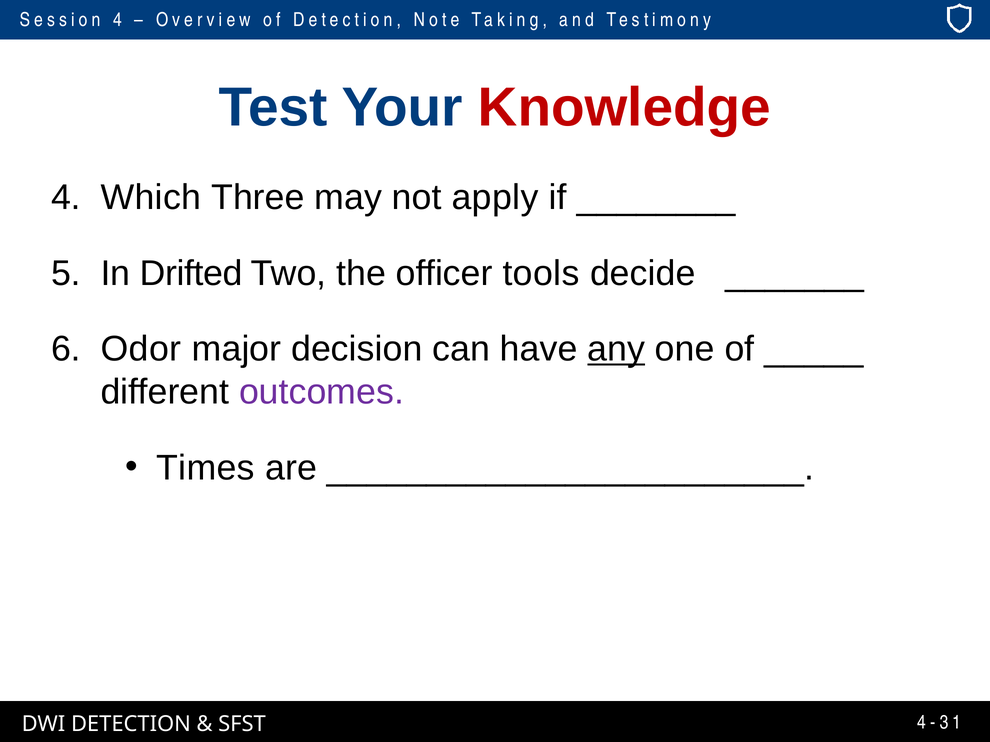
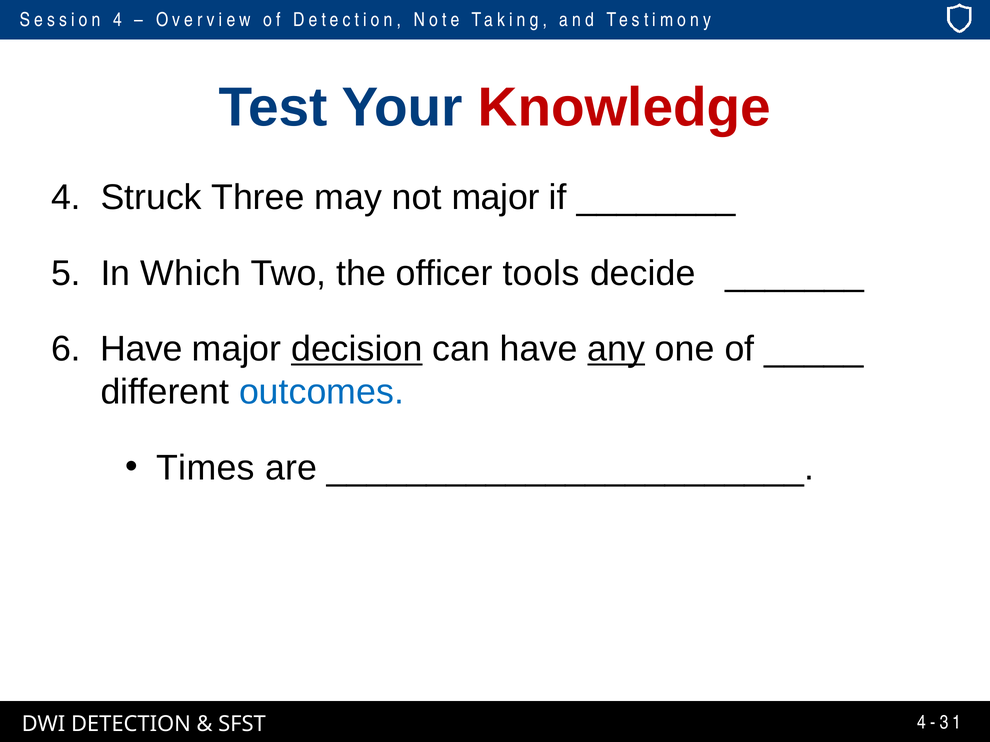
Which: Which -> Struck (151, 198)
not apply: apply -> major (495, 198)
Drifted: Drifted -> Which (191, 274)
Odor: Odor -> Have (141, 349)
decision underline: none -> present (357, 349)
outcomes colour: purple -> blue (321, 392)
